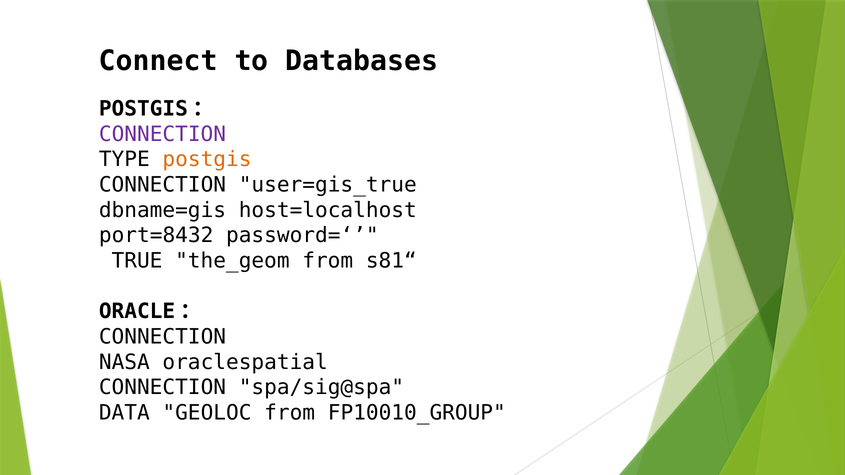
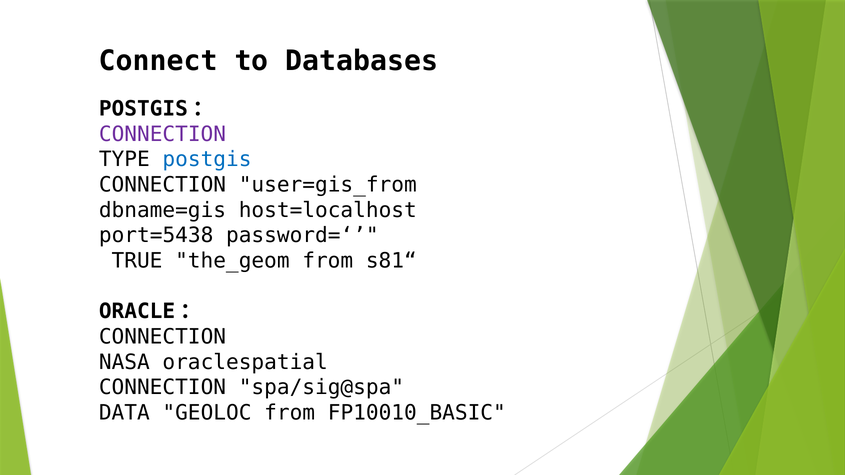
postgis colour: orange -> blue (207, 160)
user=gis_true: user=gis_true -> user=gis_from (328, 185)
port=8432: port=8432 -> port=5438 (156, 236)
FP10010_GROUP: FP10010_GROUP -> FP10010_BASIC (417, 413)
